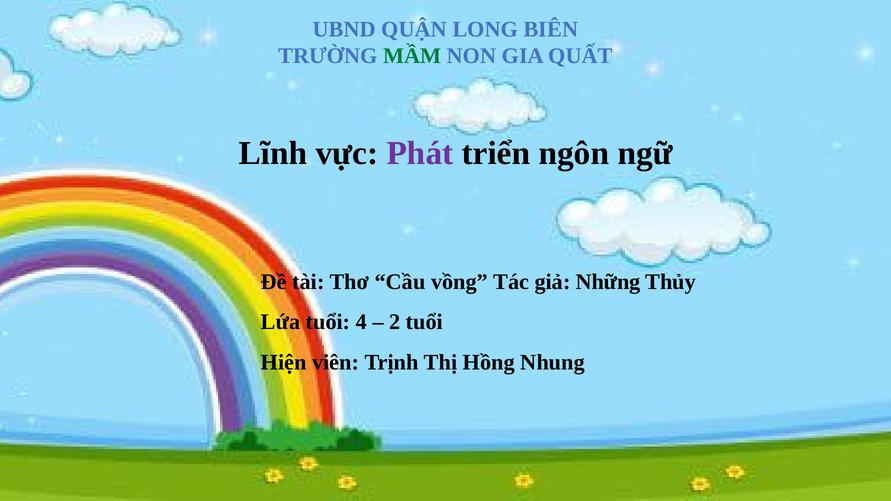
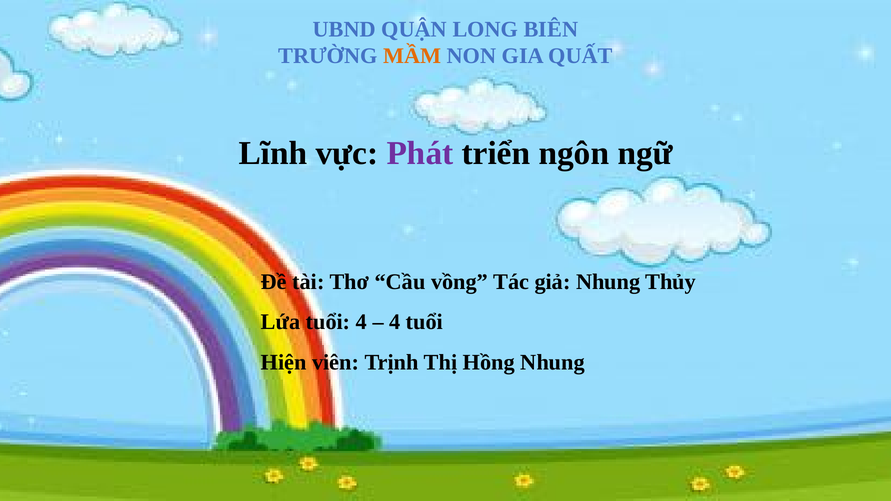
MẦM colour: green -> orange (412, 56)
giả Những: Những -> Nhung (608, 282)
2: 2 -> 4 (395, 322)
